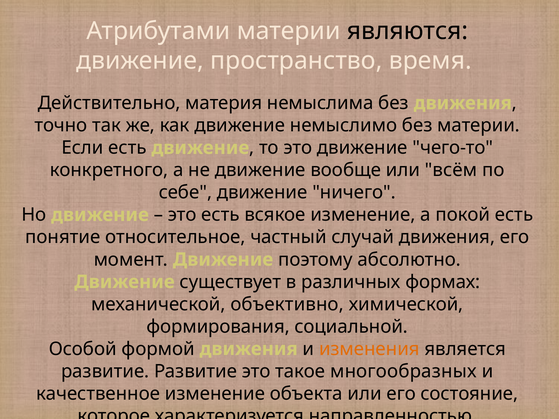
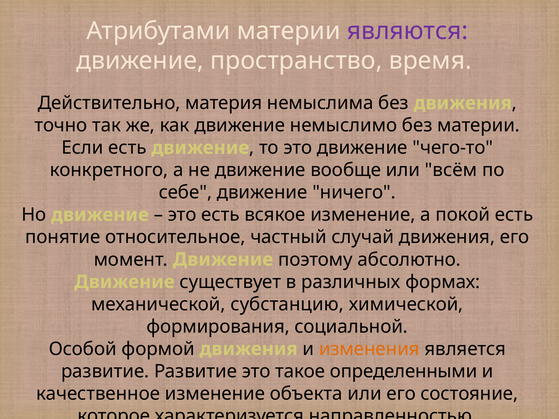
являются colour: black -> purple (408, 31)
объективно: объективно -> субстанцию (287, 304)
такое многообразных: многообразных -> определенными (404, 371)
